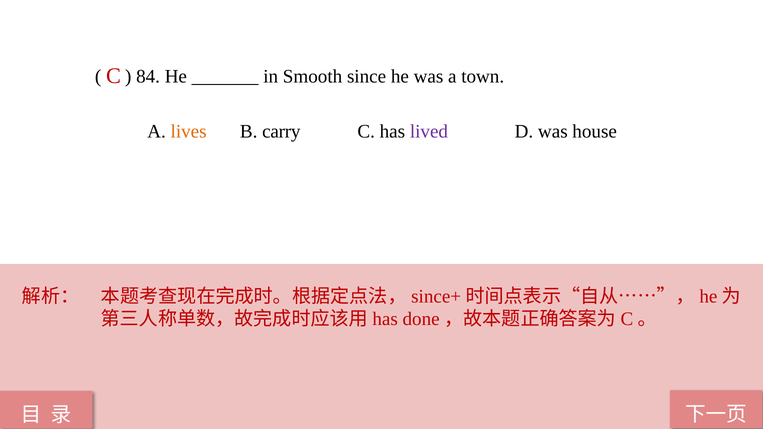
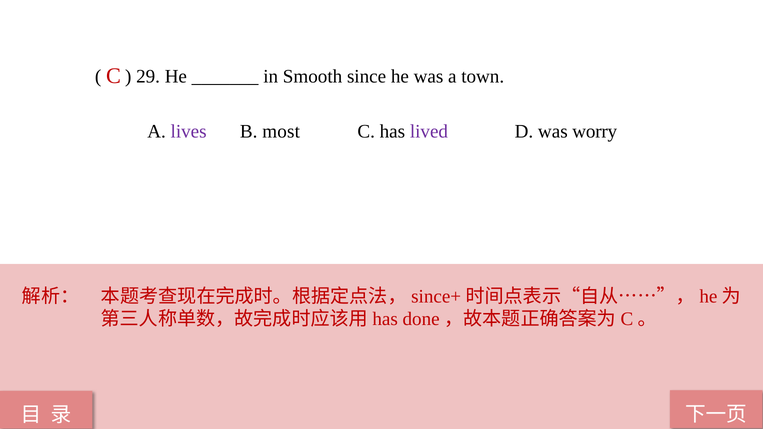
84: 84 -> 29 (148, 77)
lives colour: orange -> purple (189, 131)
carry: carry -> most (281, 131)
house: house -> worry (595, 131)
